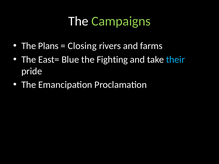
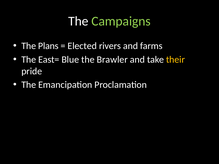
Closing: Closing -> Elected (82, 46)
Fighting: Fighting -> Brawler (112, 60)
their colour: light blue -> yellow (175, 60)
